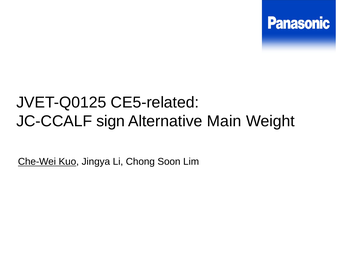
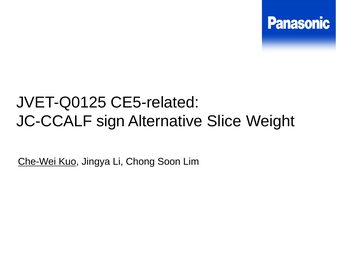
Main: Main -> Slice (224, 121)
